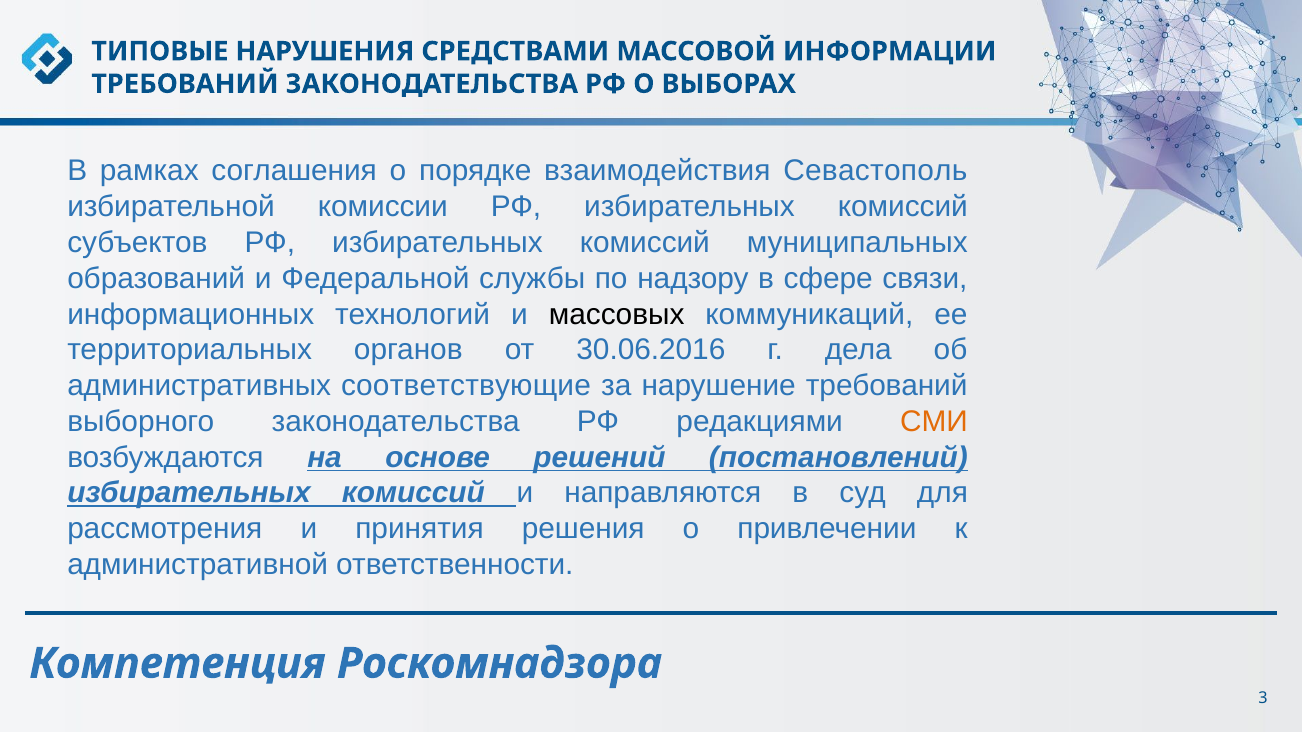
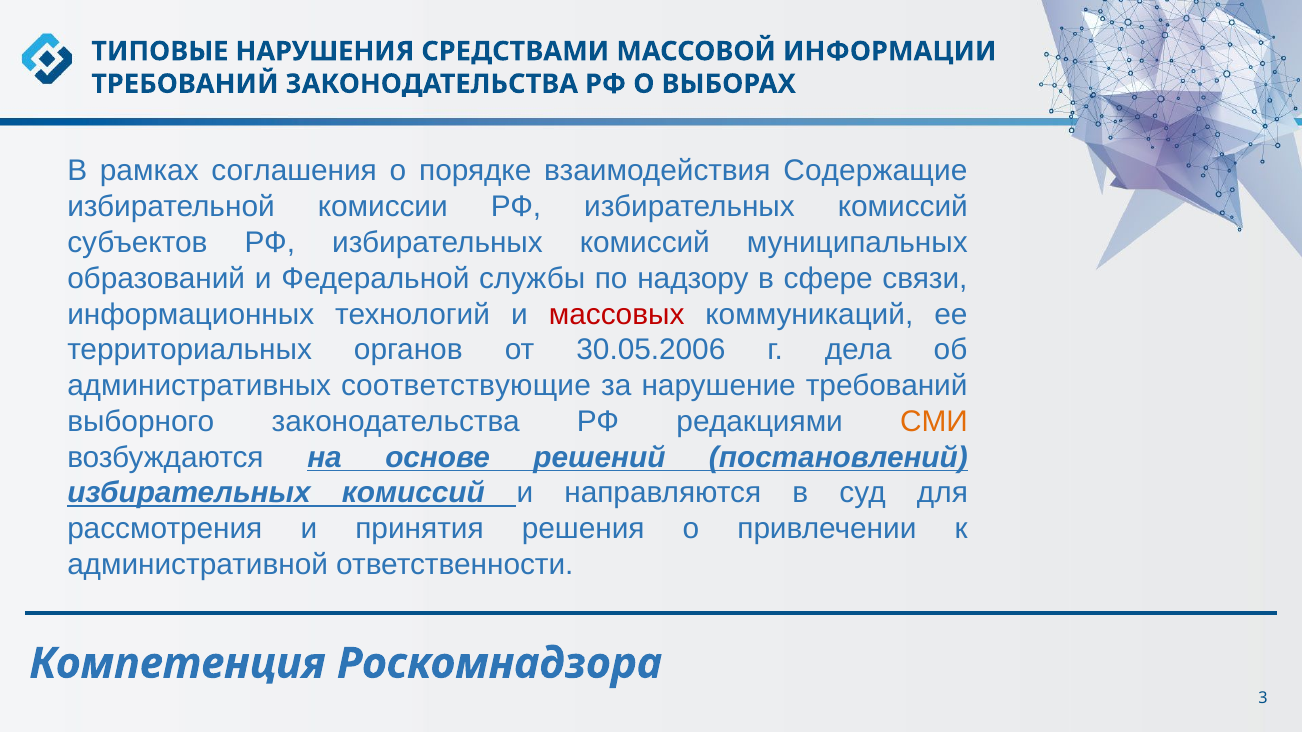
Севастополь: Севастополь -> Содержащие (875, 171)
массовых colour: black -> red (617, 314)
30.06.2016: 30.06.2016 -> 30.05.2006 (651, 350)
